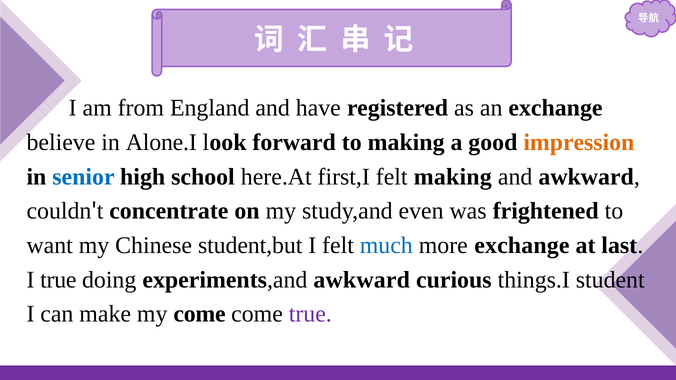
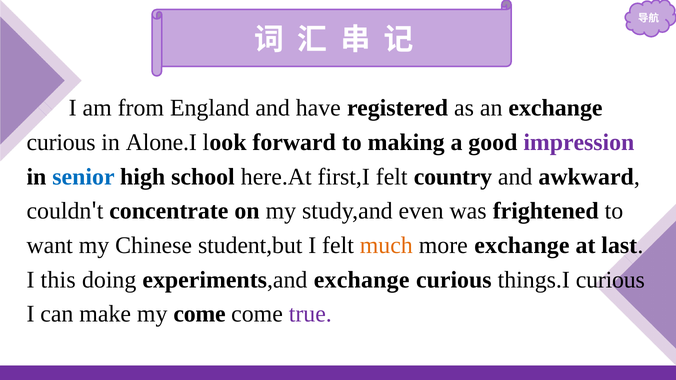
believe: believe -> curious (61, 142)
impression colour: orange -> purple (579, 142)
felt making: making -> country (453, 177)
much colour: blue -> orange (386, 245)
I true: true -> this (58, 280)
experiments,and awkward: awkward -> exchange (362, 280)
things.I student: student -> curious (610, 280)
